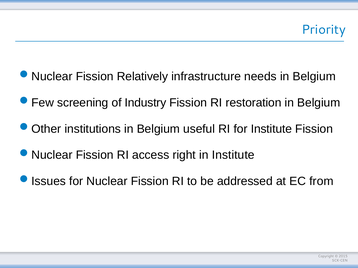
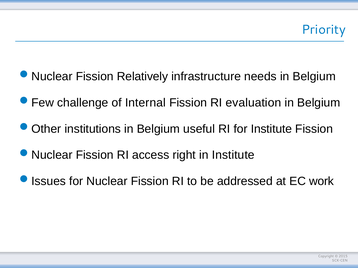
screening: screening -> challenge (83, 103)
Industry: Industry -> Internal (145, 103)
restoration: restoration -> evaluation (253, 103)
from: from -> work (322, 182)
